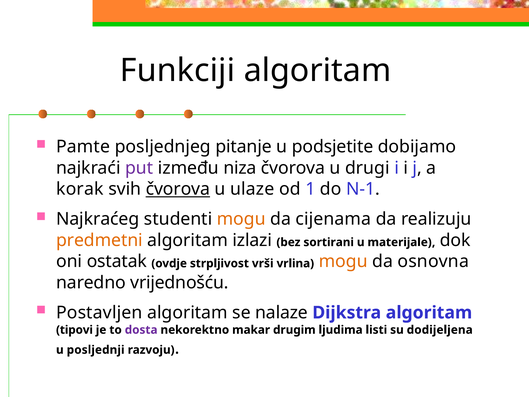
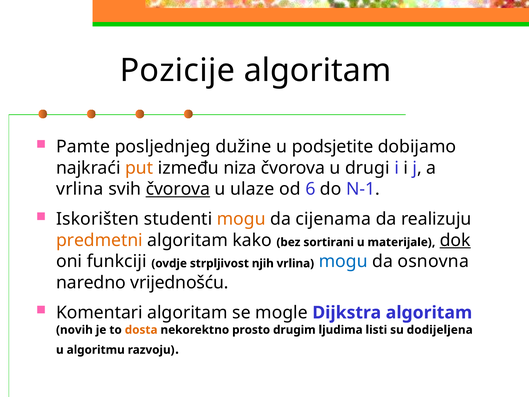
Funkciji: Funkciji -> Pozicije (177, 71)
pitanje: pitanje -> dužine (243, 147)
put colour: purple -> orange (139, 168)
korak: korak -> vrlina (80, 189)
1: 1 -> 6 (310, 189)
Najkraćeg: Najkraćeg -> Iskorišten (98, 219)
izlazi: izlazi -> kako (252, 240)
dok underline: none -> present (455, 240)
ostatak: ostatak -> funkciji (117, 261)
vrši: vrši -> njih (263, 263)
mogu colour: orange -> blue (343, 261)
Postavljen: Postavljen -> Komentari (99, 312)
nalaze: nalaze -> mogle (281, 312)
tipovi: tipovi -> novih (74, 330)
dosta colour: purple -> orange (141, 330)
makar: makar -> prosto (251, 330)
posljednji: posljednji -> algoritmu (96, 350)
